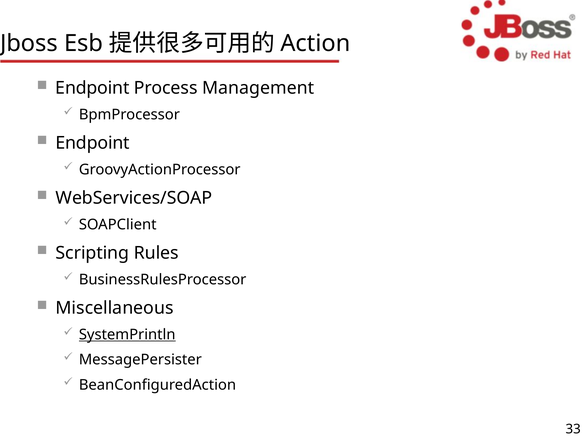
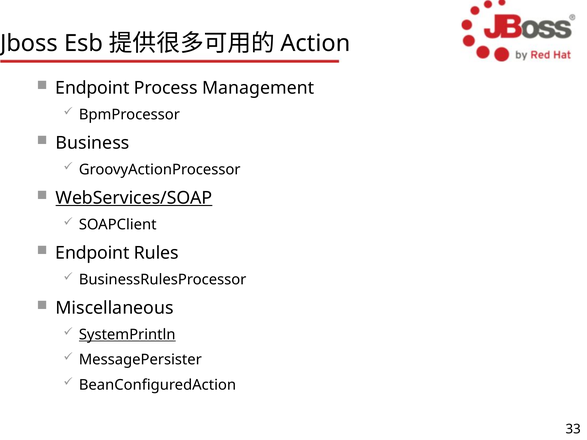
Endpoint: Endpoint -> Business (92, 143)
WebServices/SOAP underline: none -> present (134, 198)
Scripting: Scripting -> Endpoint (92, 253)
